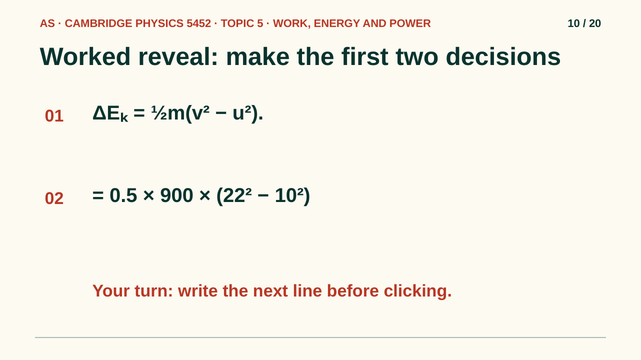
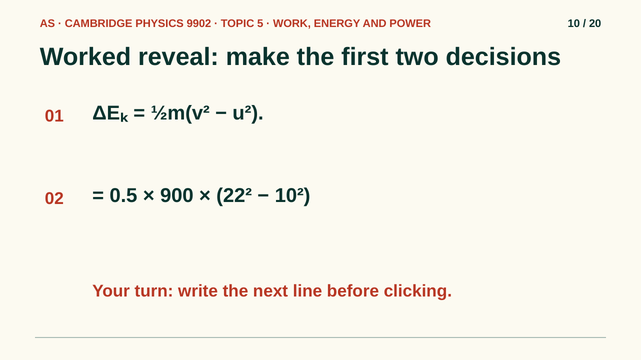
5452: 5452 -> 9902 (199, 24)
